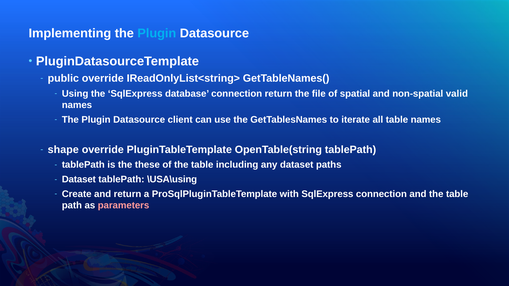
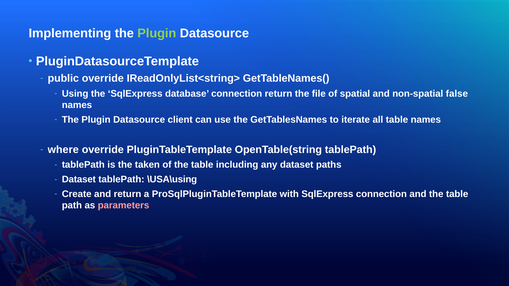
Plugin colour: light blue -> light green (157, 33)
valid: valid -> false (457, 94)
shape: shape -> where (63, 150)
these: these -> taken (147, 165)
